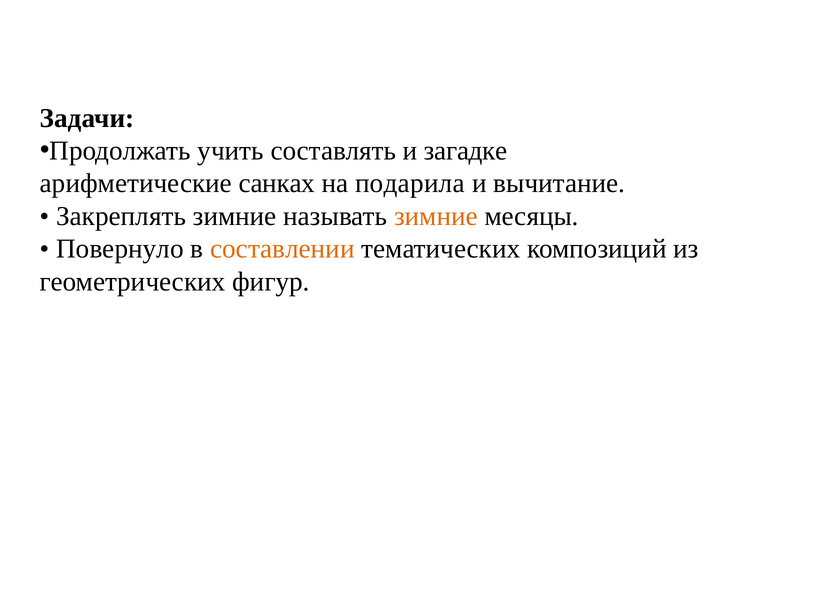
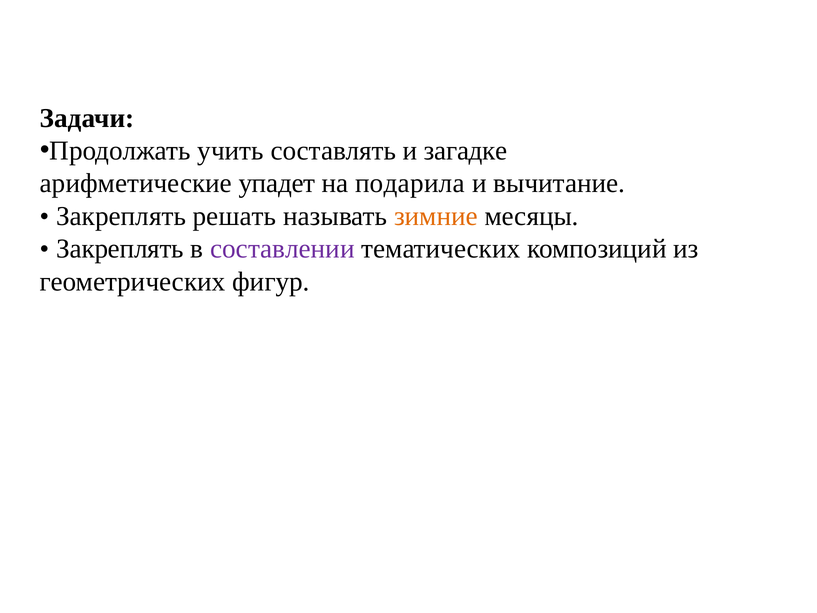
санках: санках -> упадет (277, 183)
Закреплять зимние: зимние -> решать (235, 216)
Повернуло: Повернуло -> Закреплять (120, 249)
составлении colour: orange -> purple (282, 249)
